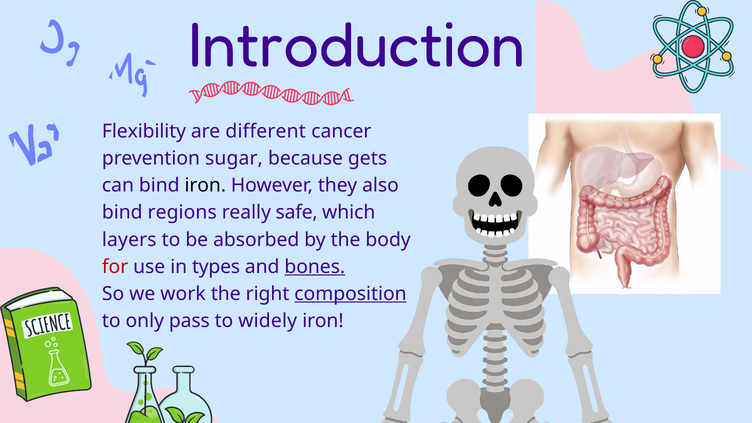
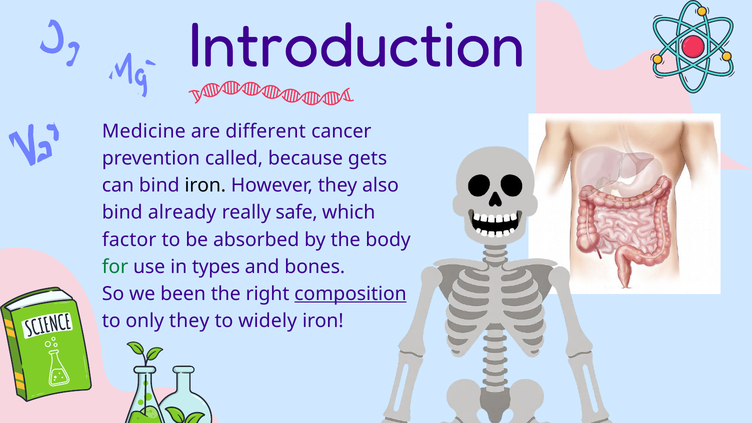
Flexibility: Flexibility -> Medicine (144, 131)
sugar: sugar -> called (234, 159)
regions: regions -> already (182, 213)
layers: layers -> factor (129, 240)
for colour: red -> green (115, 267)
bones underline: present -> none (315, 267)
work: work -> been (183, 294)
only pass: pass -> they (189, 321)
